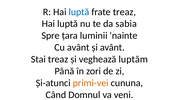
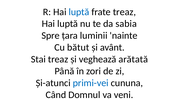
Cu avânt: avânt -> bătut (78, 48)
luptăm: luptăm -> arătată (133, 60)
primi-vei colour: orange -> blue (91, 84)
